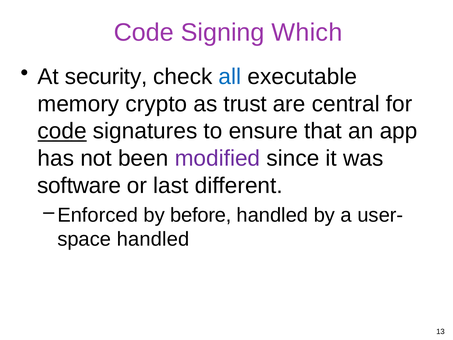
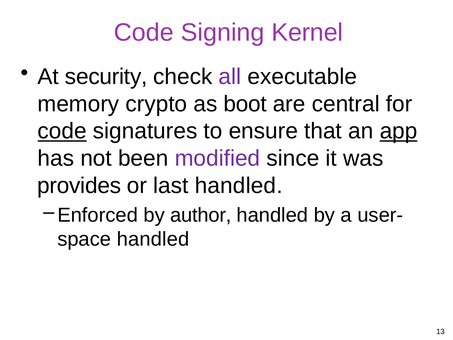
Which: Which -> Kernel (307, 33)
all colour: blue -> purple (230, 77)
trust: trust -> boot (245, 104)
app underline: none -> present (399, 131)
software: software -> provides (79, 185)
last different: different -> handled (239, 185)
before: before -> author (201, 215)
